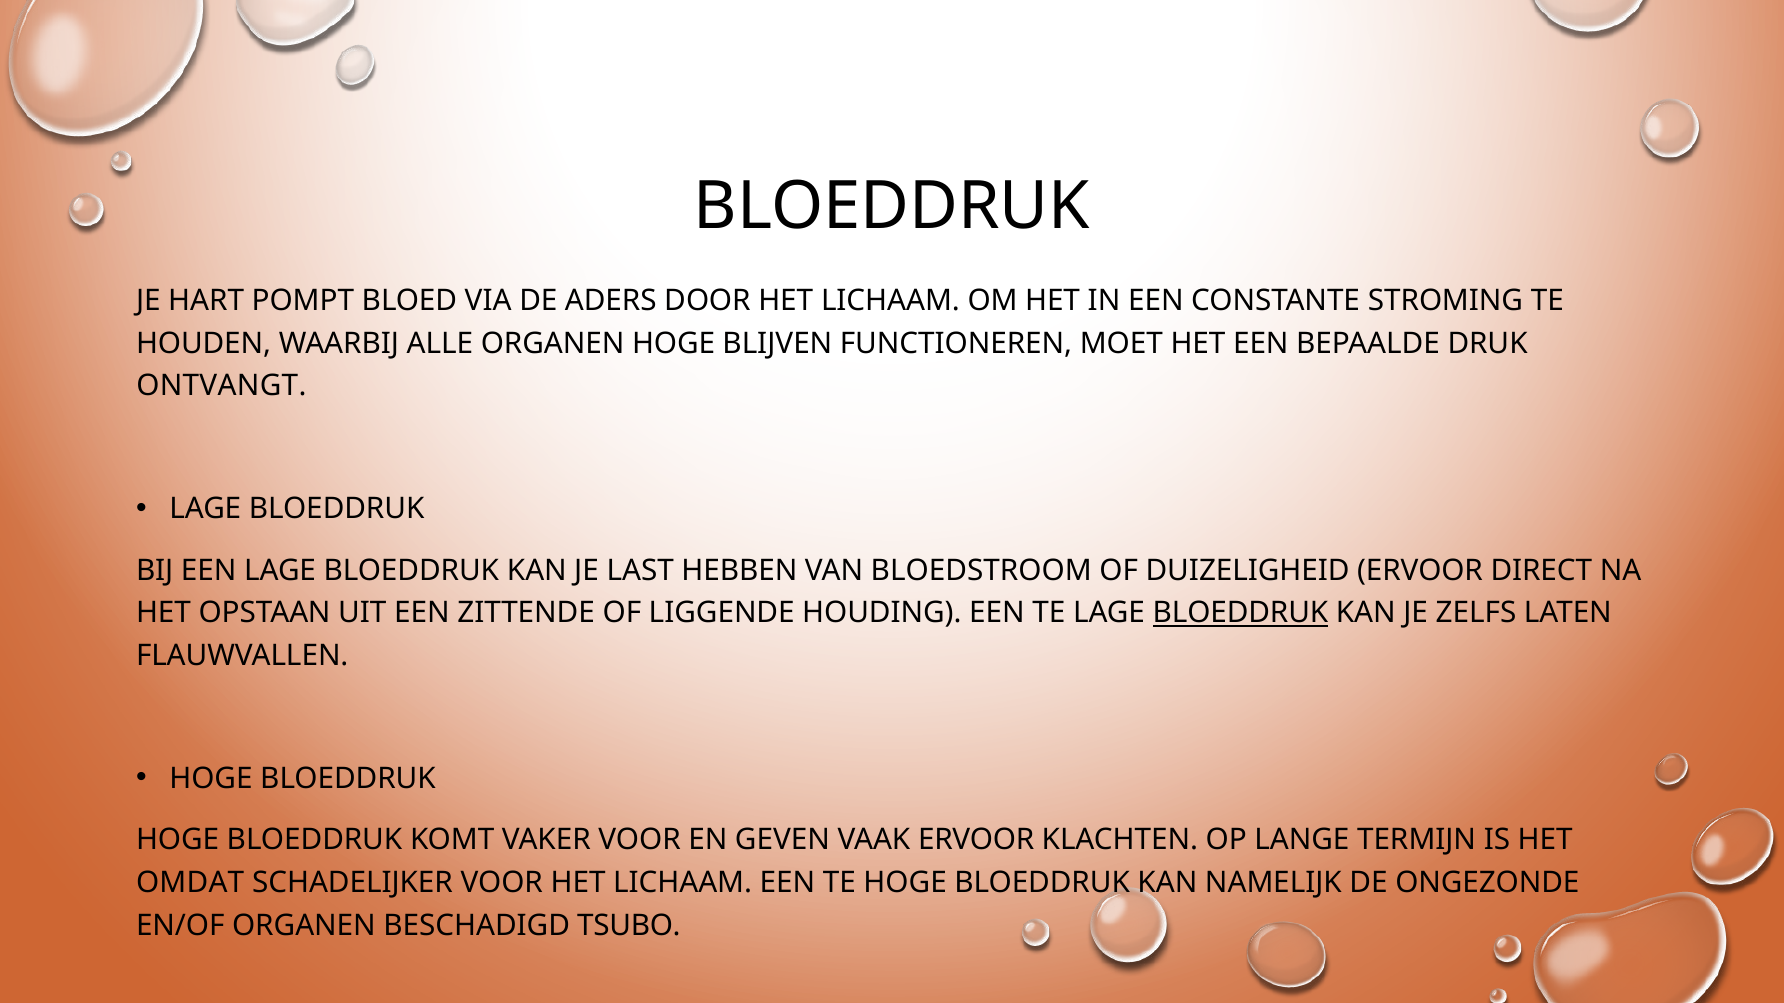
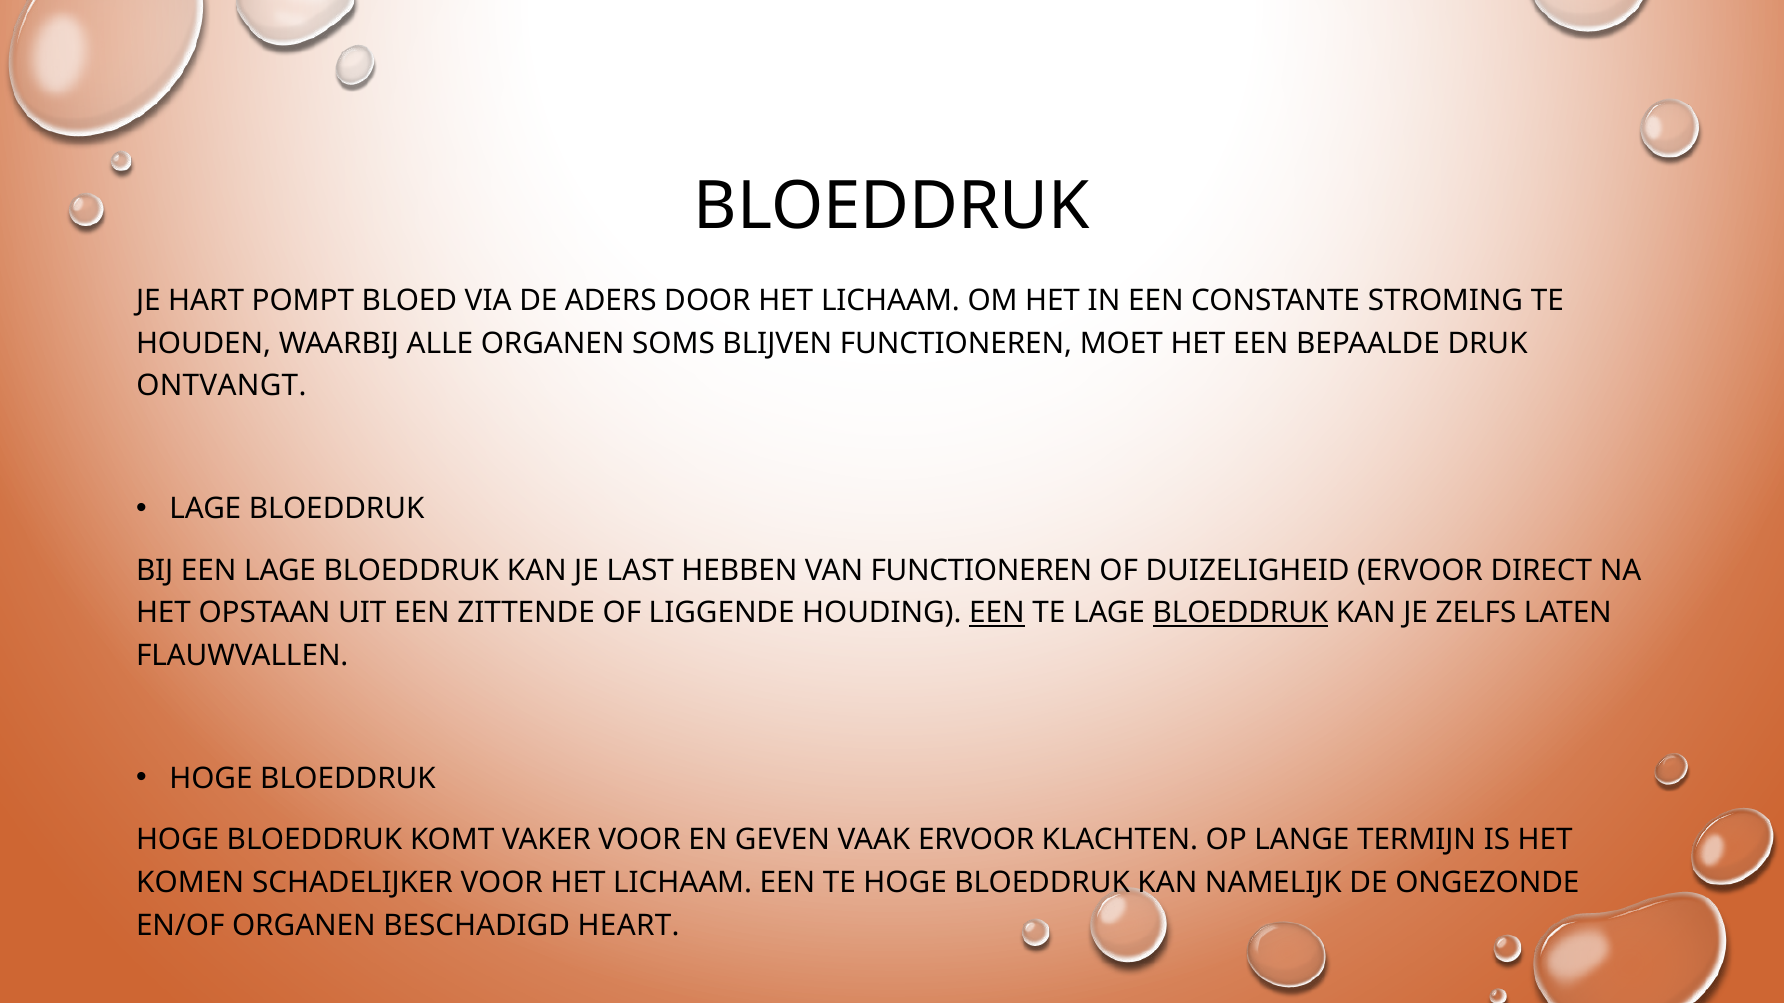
ORGANEN HOGE: HOGE -> SOMS (674, 344)
VAN BLOEDSTROOM: BLOEDSTROOM -> FUNCTIONEREN (981, 570)
EEN underline: none -> present (997, 613)
OMDAT: OMDAT -> KOMEN (190, 883)
TSUBO: TSUBO -> HEART (629, 926)
